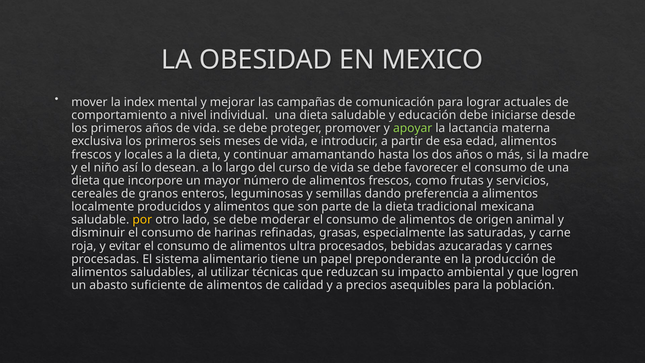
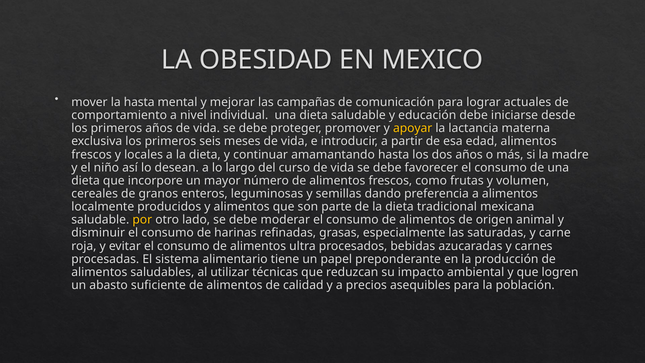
la index: index -> hasta (139, 102)
apoyar colour: light green -> yellow (413, 128)
servicios: servicios -> volumen (523, 181)
